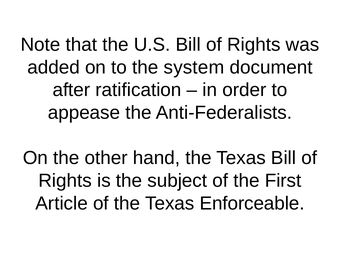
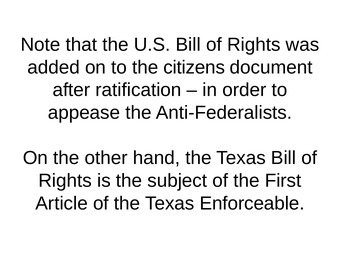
system: system -> citizens (194, 67)
